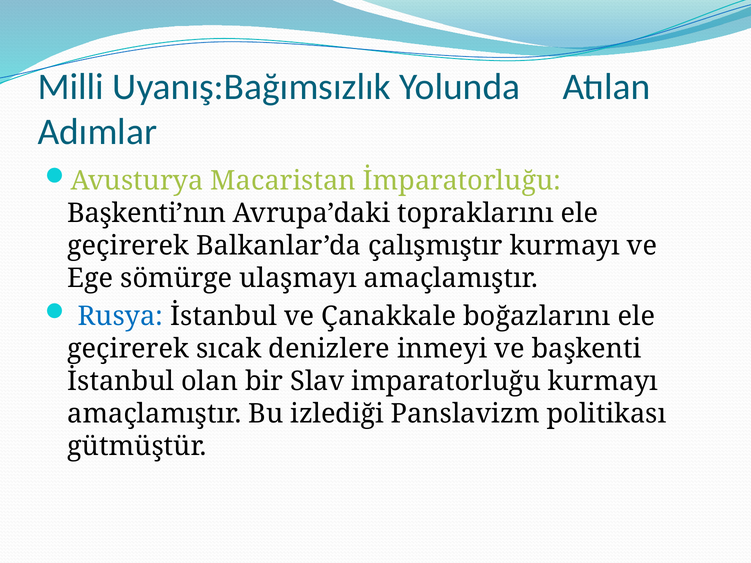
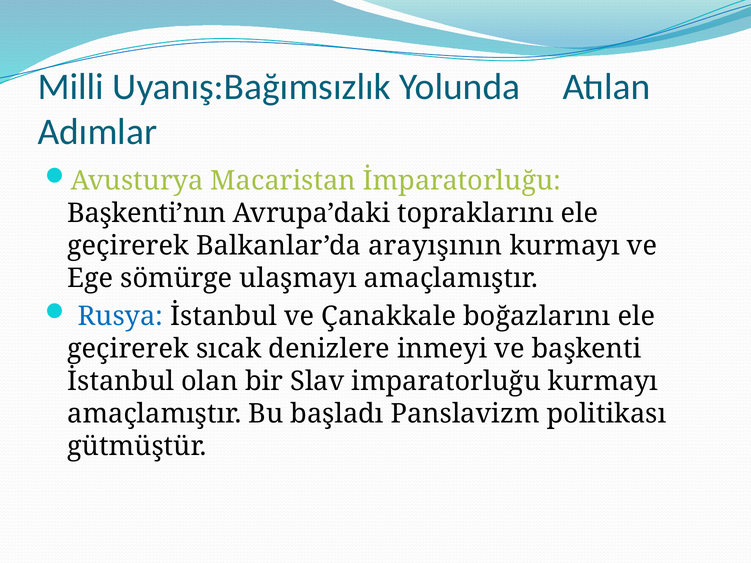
çalışmıştır: çalışmıştır -> arayışının (435, 246)
izlediği: izlediği -> başladı (337, 414)
